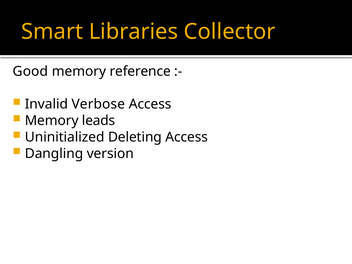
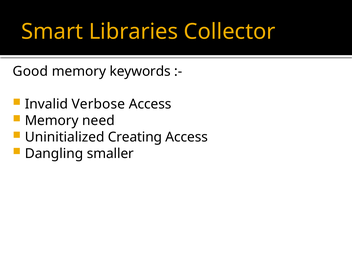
reference: reference -> keywords (140, 71)
leads: leads -> need (98, 121)
Deleting: Deleting -> Creating (135, 137)
version: version -> smaller (110, 154)
